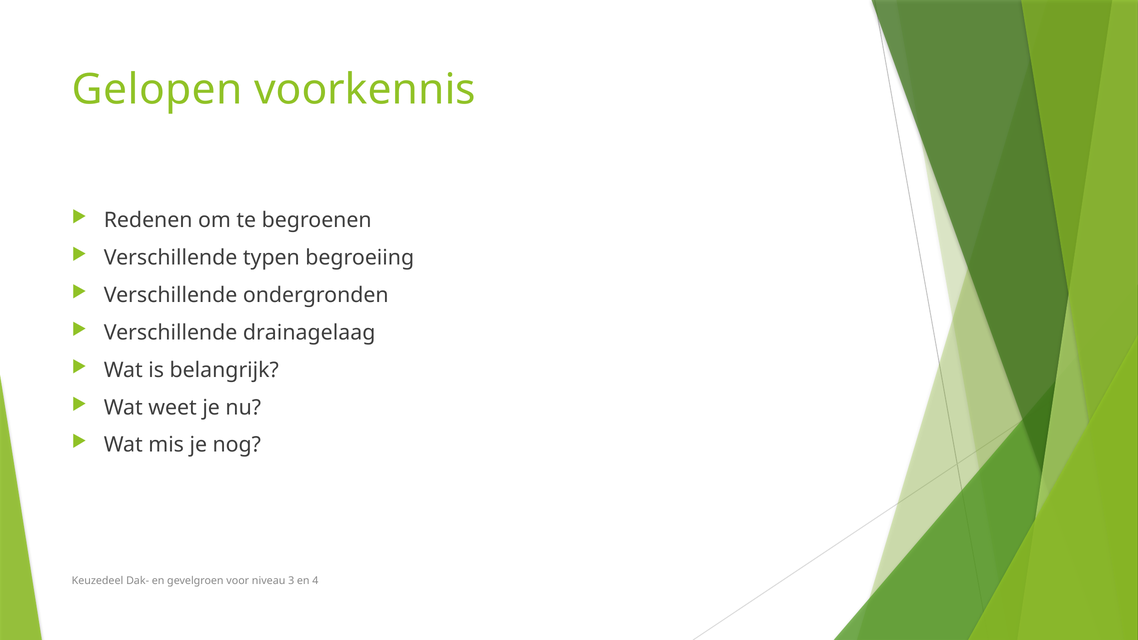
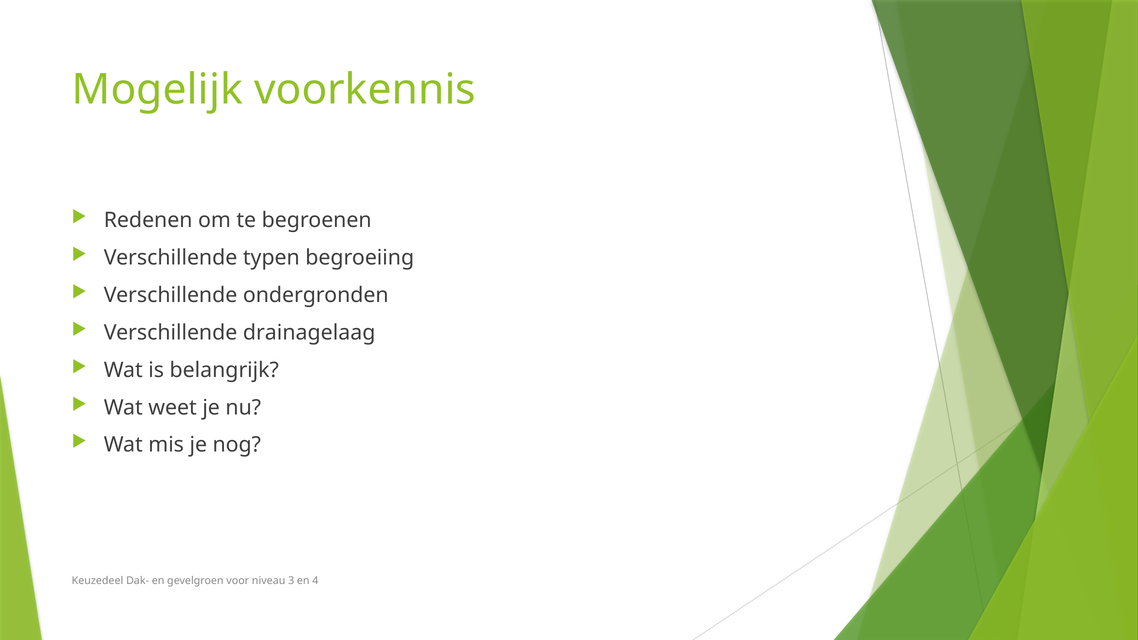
Gelopen: Gelopen -> Mogelijk (157, 90)
